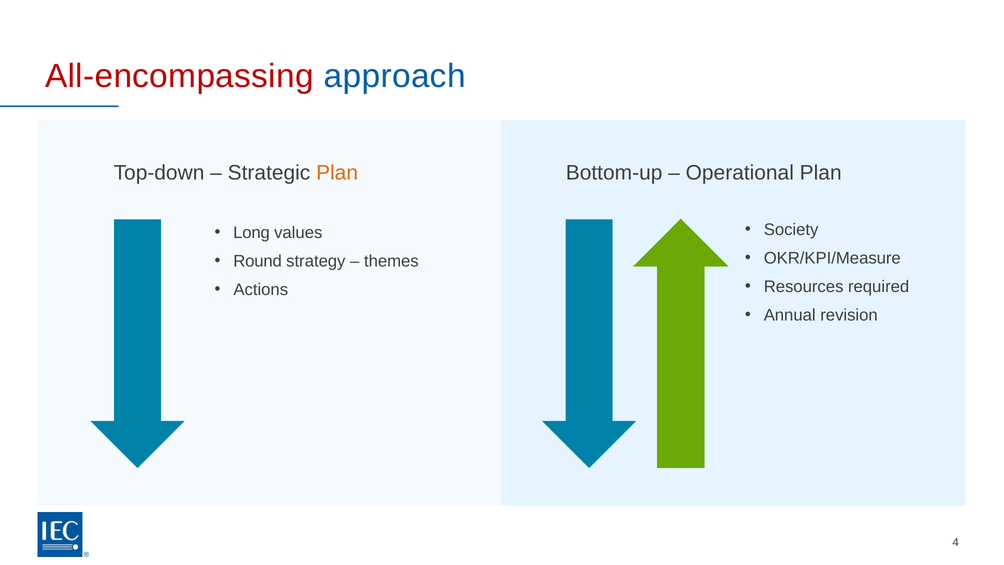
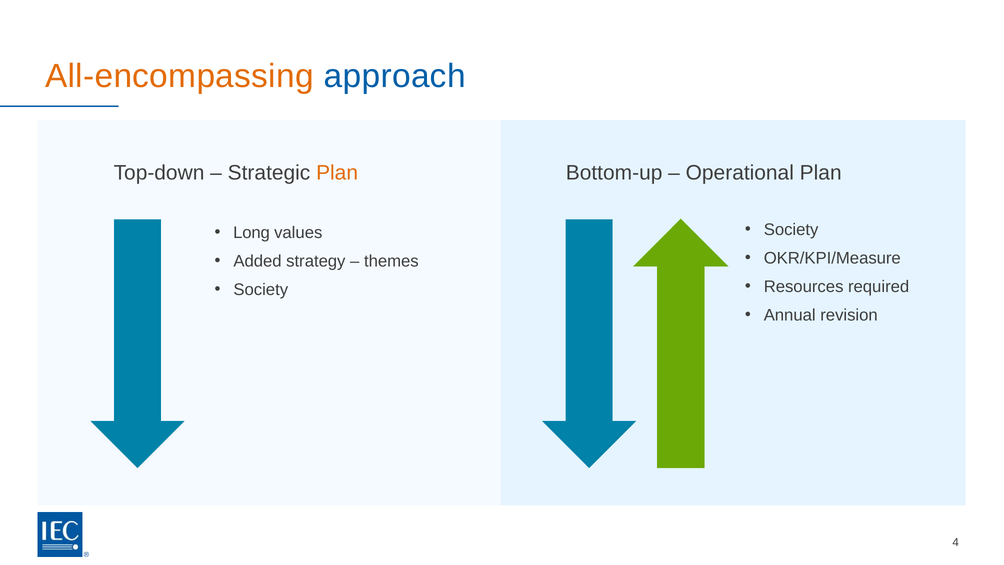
All-encompassing colour: red -> orange (179, 76)
Round: Round -> Added (258, 261)
Actions: Actions -> Society (261, 289)
